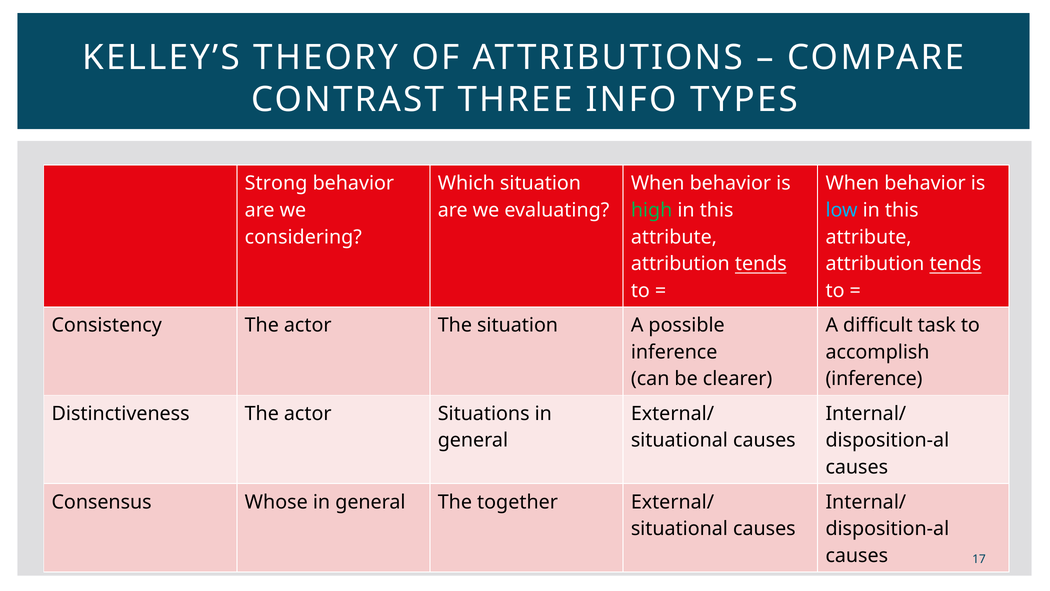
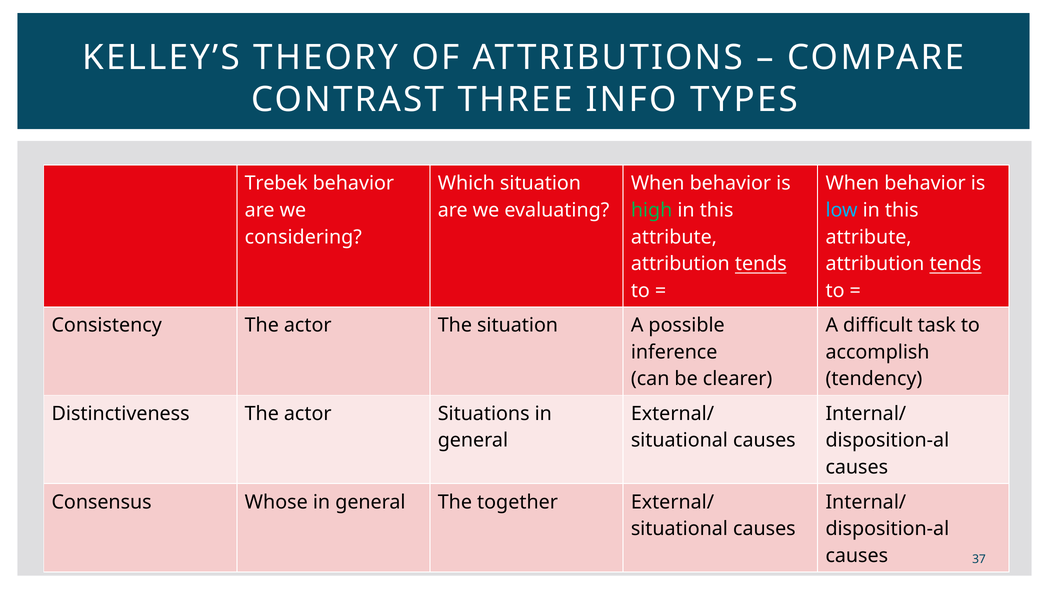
Strong: Strong -> Trebek (276, 183)
inference: inference -> tendency (874, 379)
17: 17 -> 37 (979, 559)
